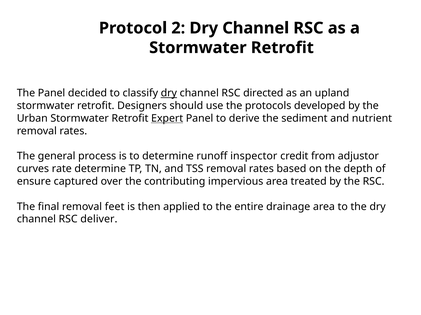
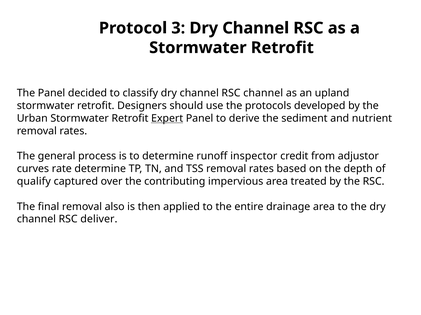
2: 2 -> 3 (178, 28)
dry underline: present -> none (169, 93)
RSC directed: directed -> channel (263, 93)
ensure: ensure -> qualify (34, 182)
feet: feet -> also (115, 207)
